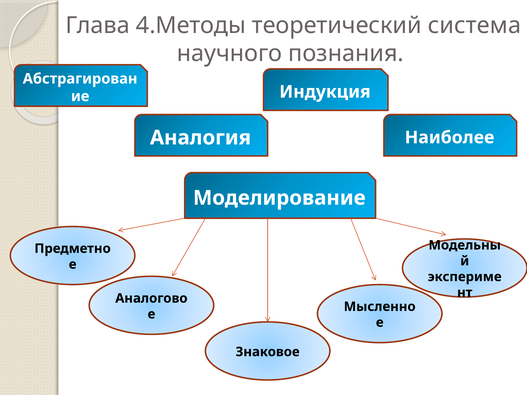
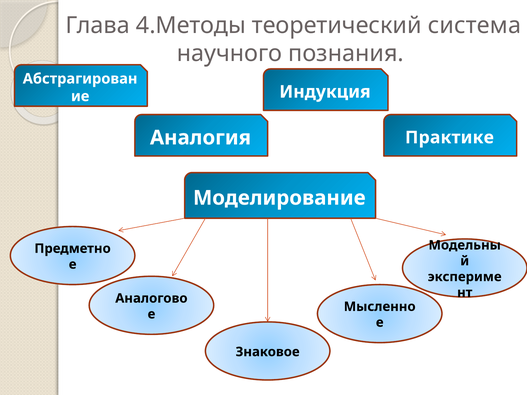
Наиболее: Наиболее -> Практике (449, 138)
